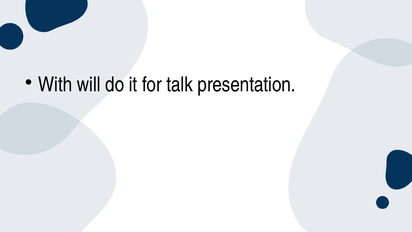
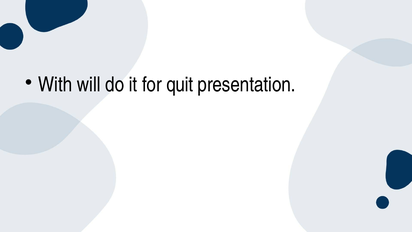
talk: talk -> quit (180, 85)
